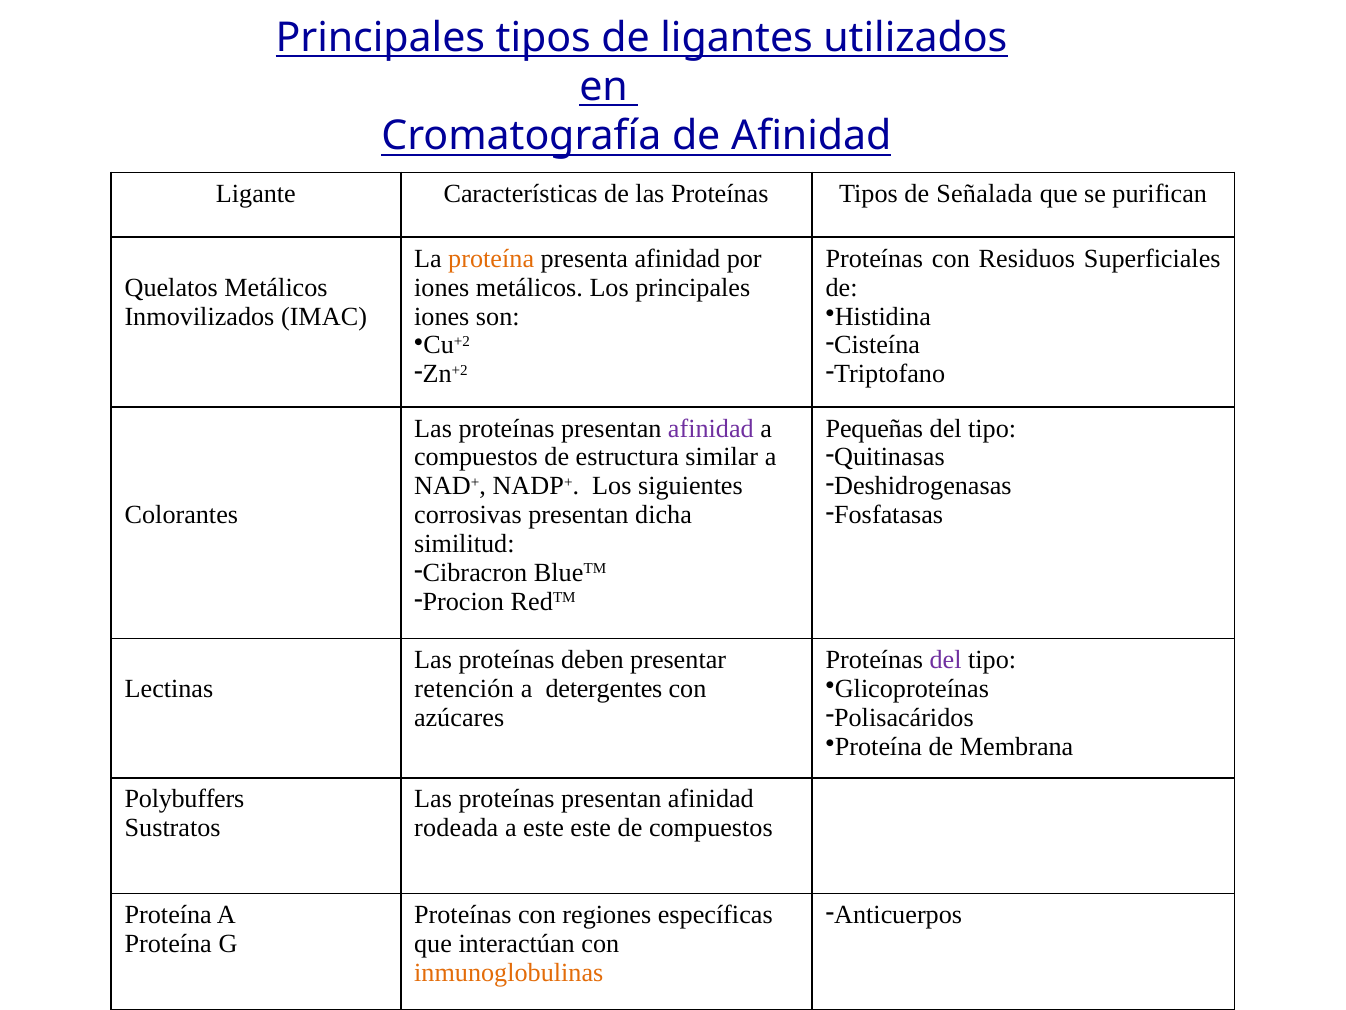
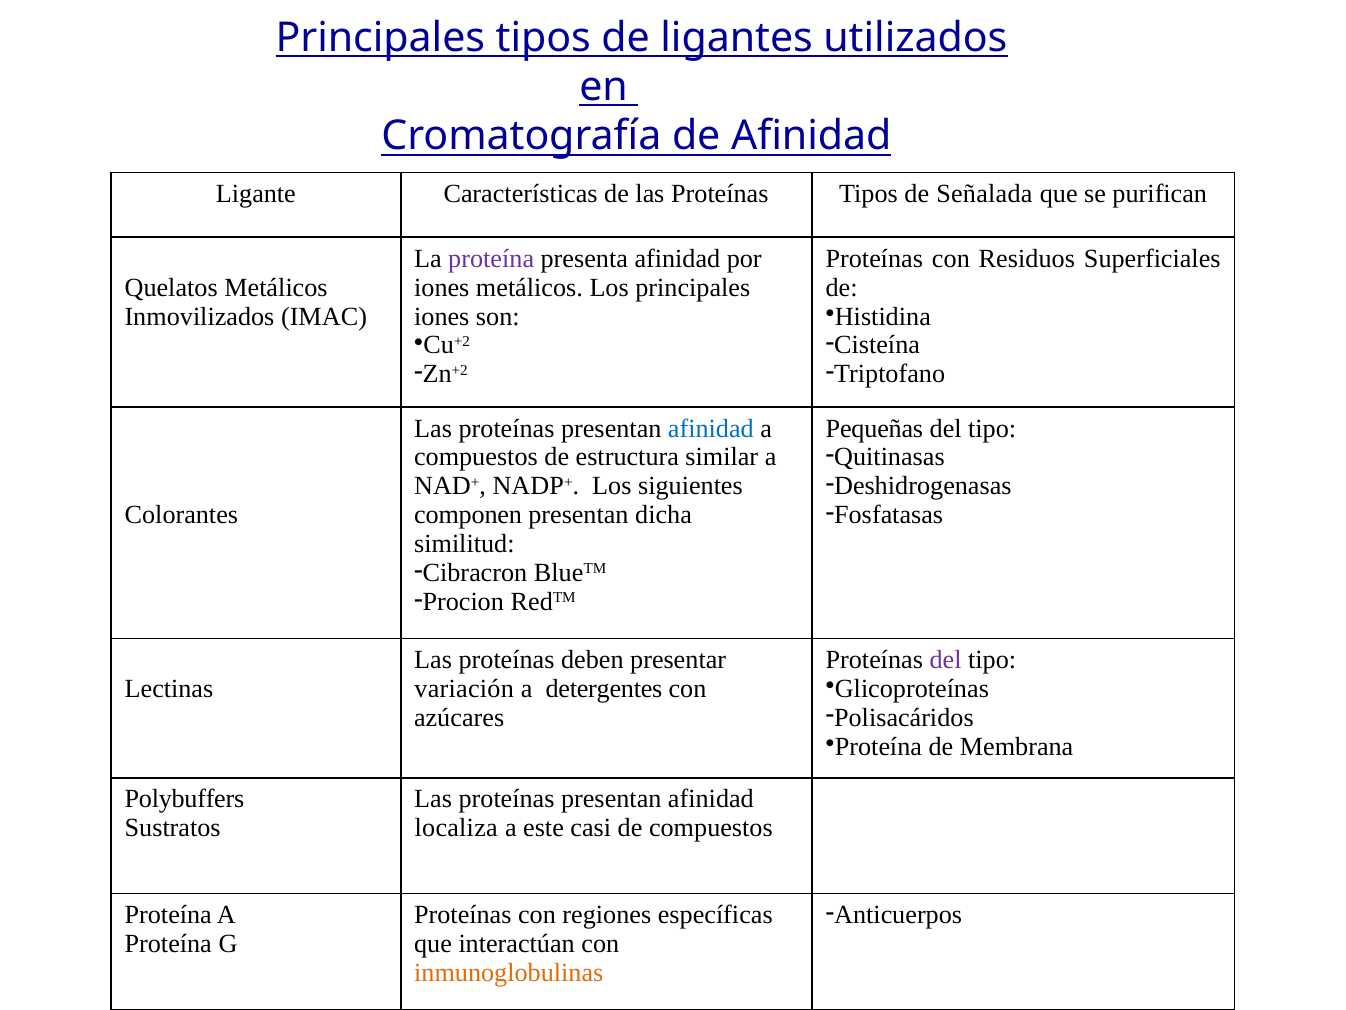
proteína colour: orange -> purple (491, 258)
afinidad colour: purple -> blue (711, 428)
corrosivas: corrosivas -> componen (468, 515)
retención: retención -> variación (464, 688)
rodeada: rodeada -> localiza (456, 828)
este este: este -> casi (591, 828)
